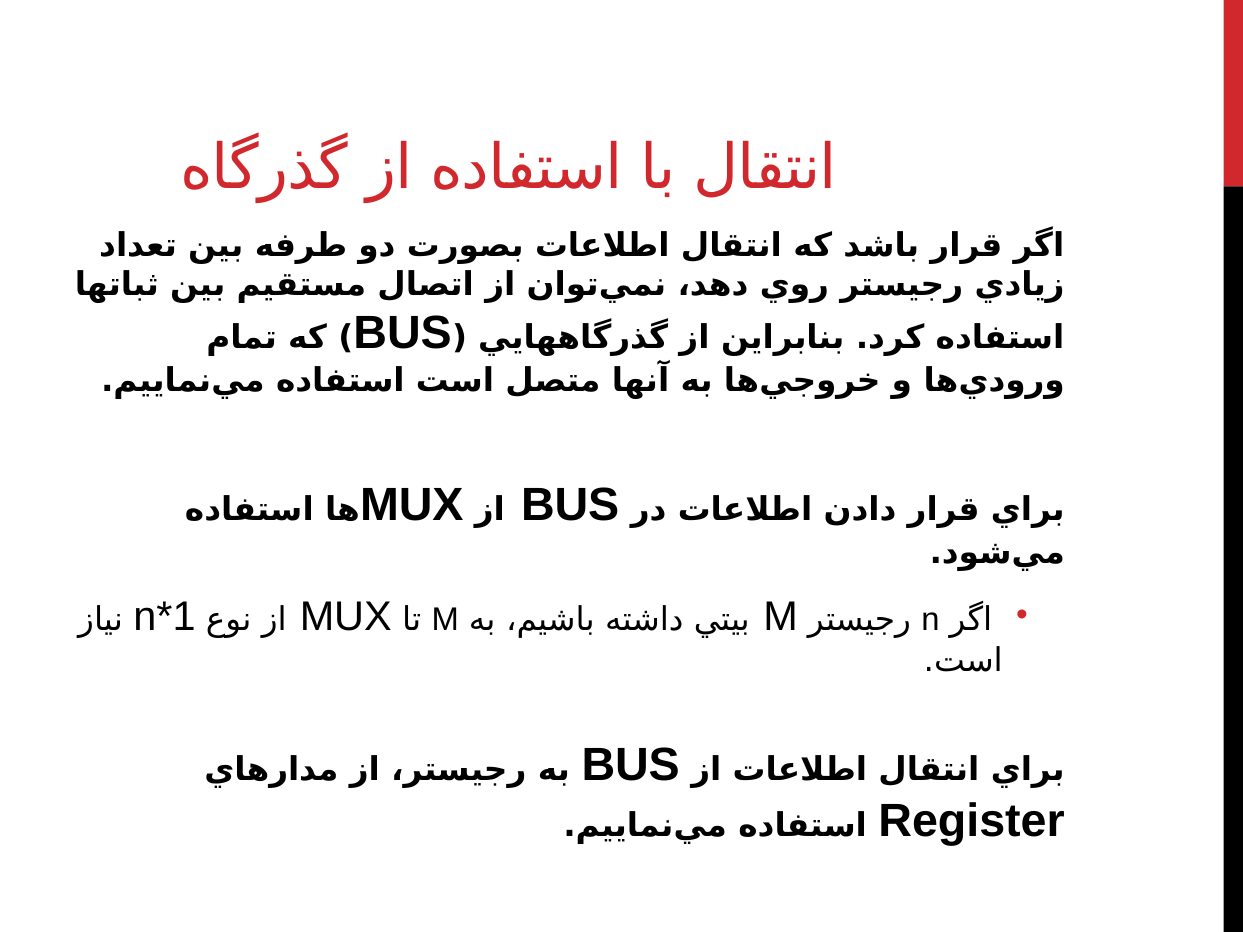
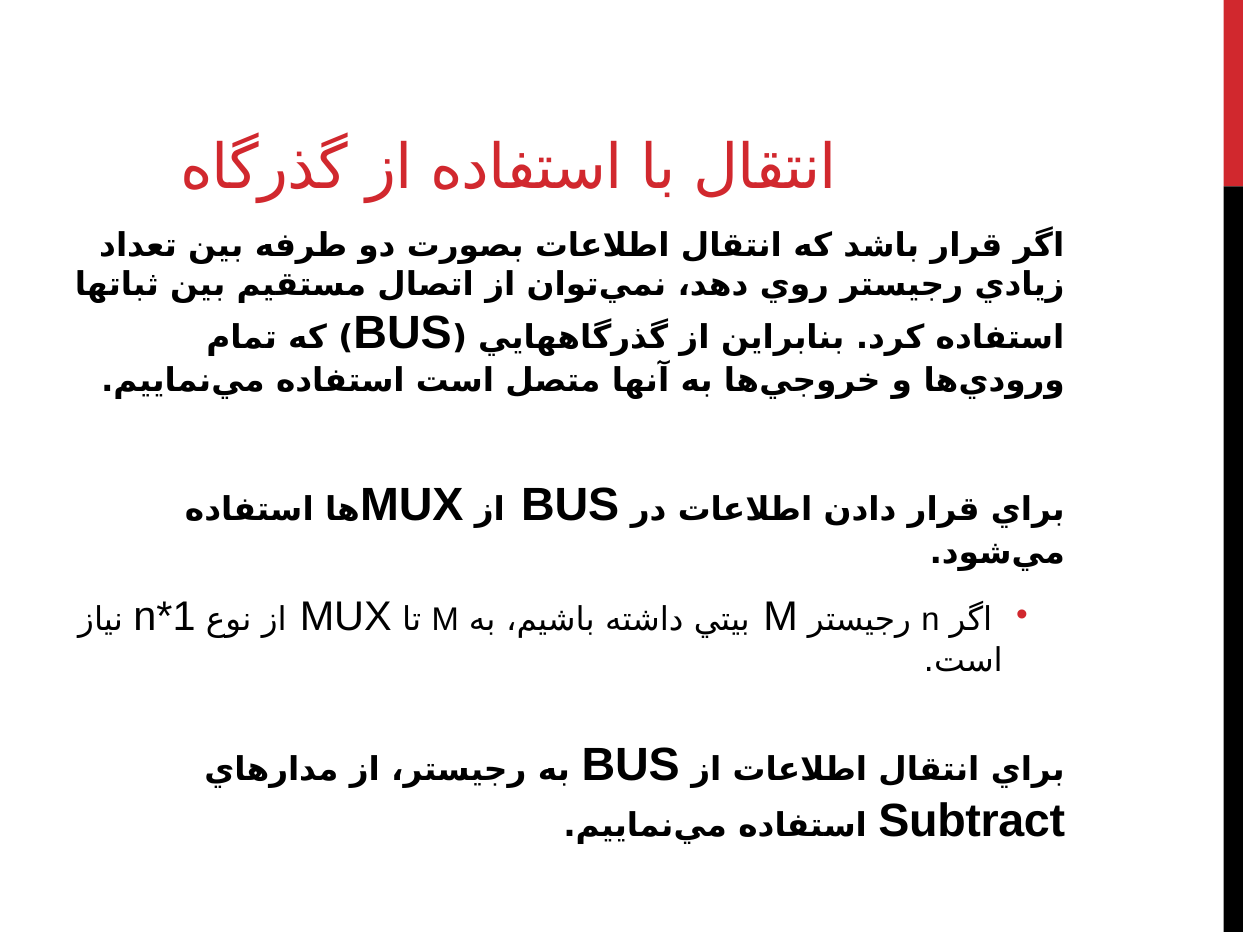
Register: Register -> Subtract (972, 821)
